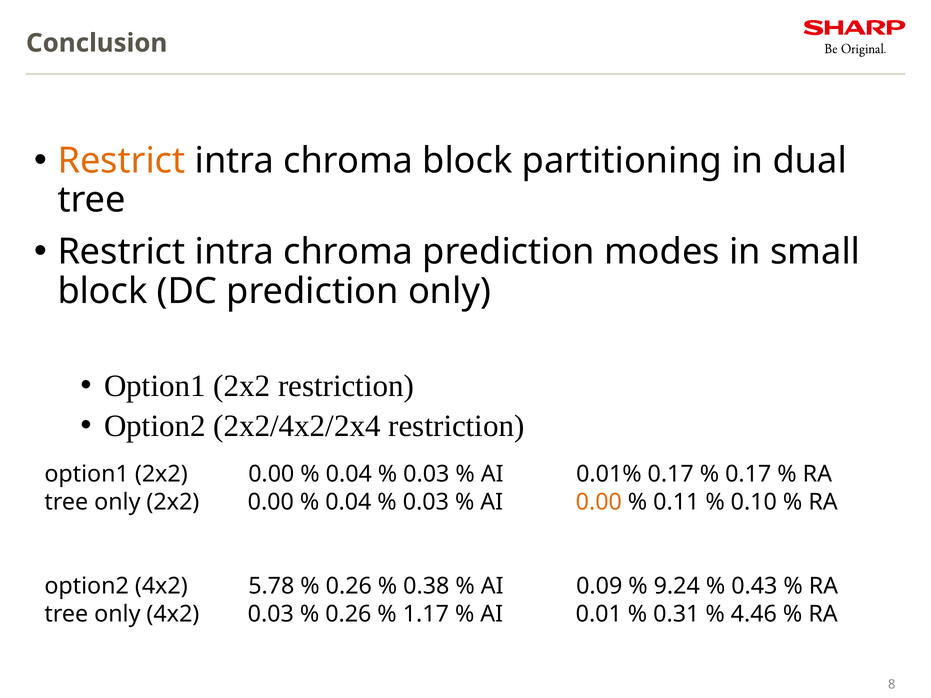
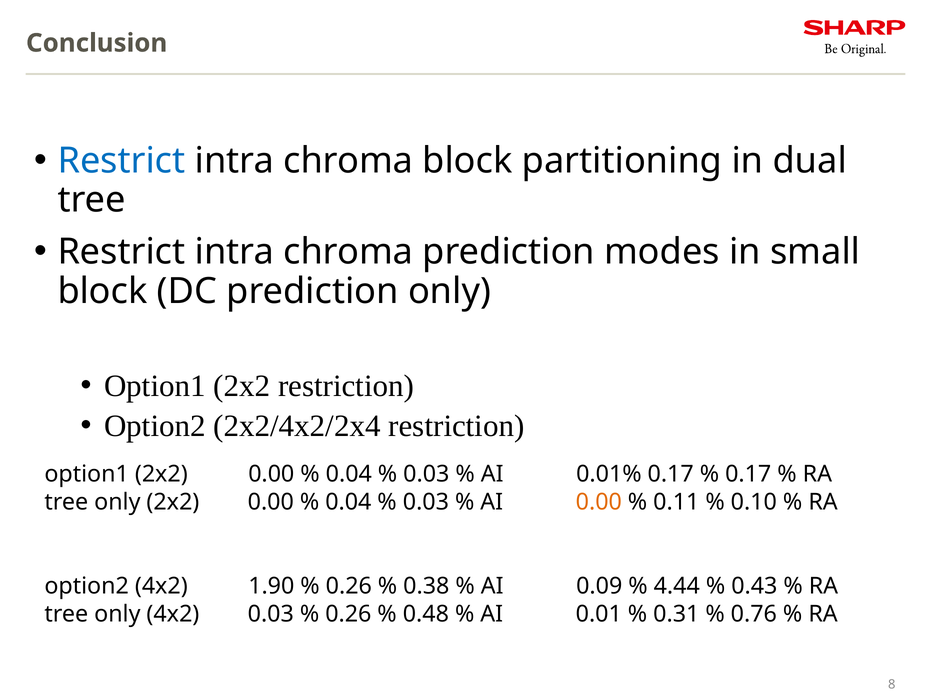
Restrict colour: orange -> blue (121, 161)
5.78: 5.78 -> 1.90 (271, 586)
9.24: 9.24 -> 4.44 (677, 586)
1.17: 1.17 -> 0.48 (426, 614)
4.46: 4.46 -> 0.76 (754, 614)
